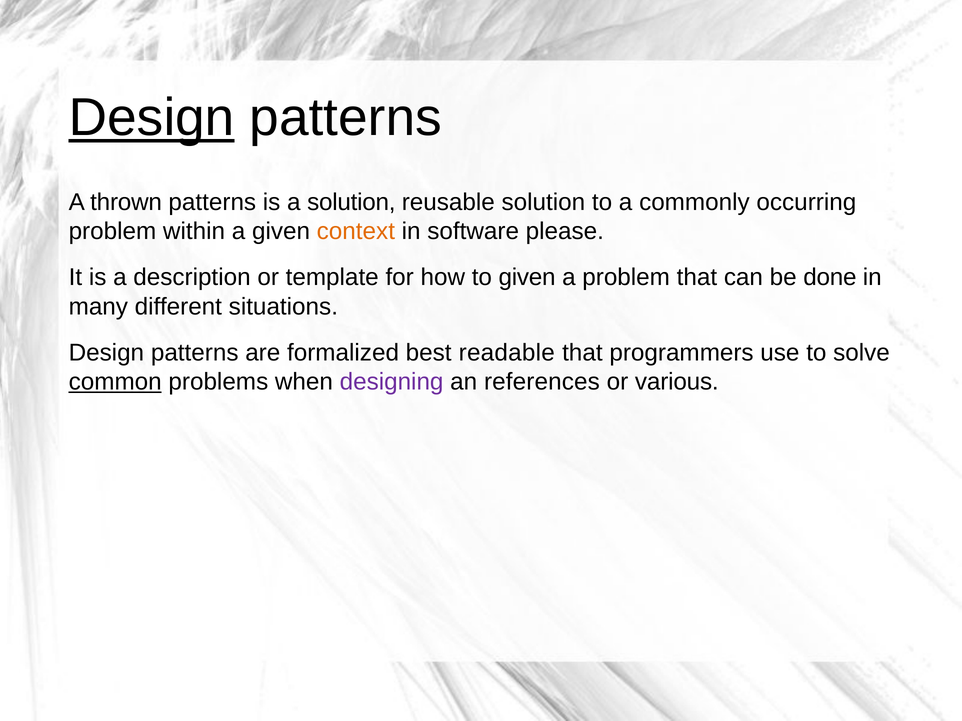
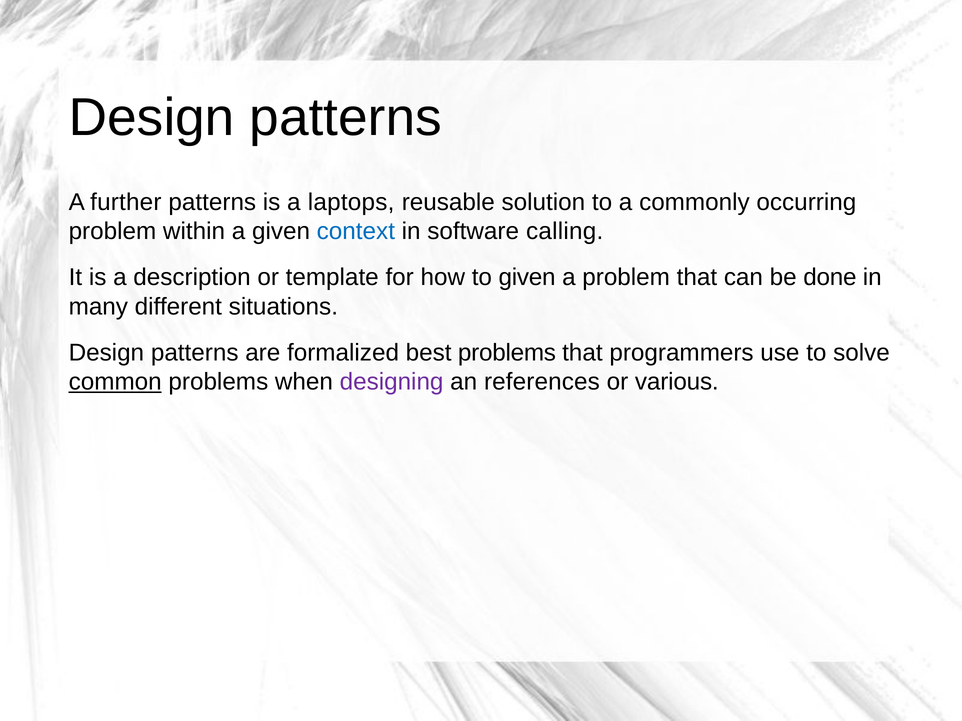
Design underline: present -> none (152, 118)
thrown: thrown -> further (126, 202)
a solution: solution -> laptops (351, 202)
context colour: orange -> blue (356, 231)
please: please -> calling (565, 231)
best readable: readable -> problems (507, 353)
